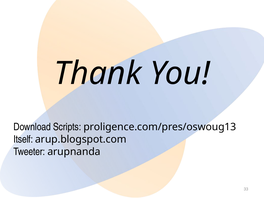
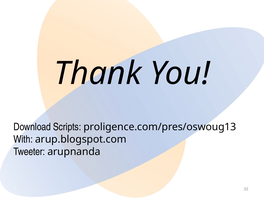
Itself: Itself -> With (23, 139)
